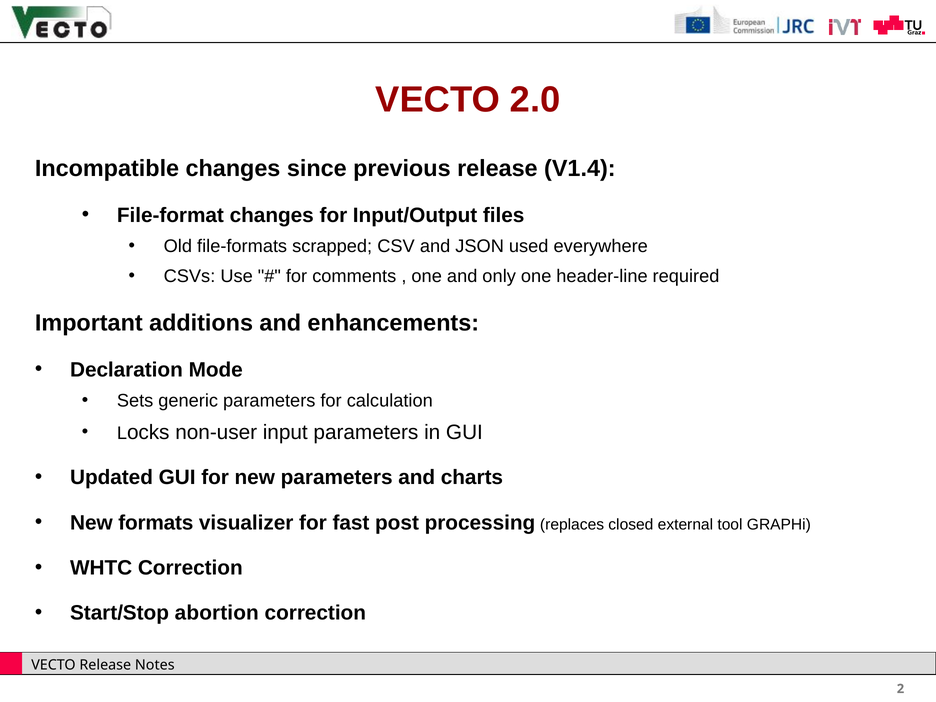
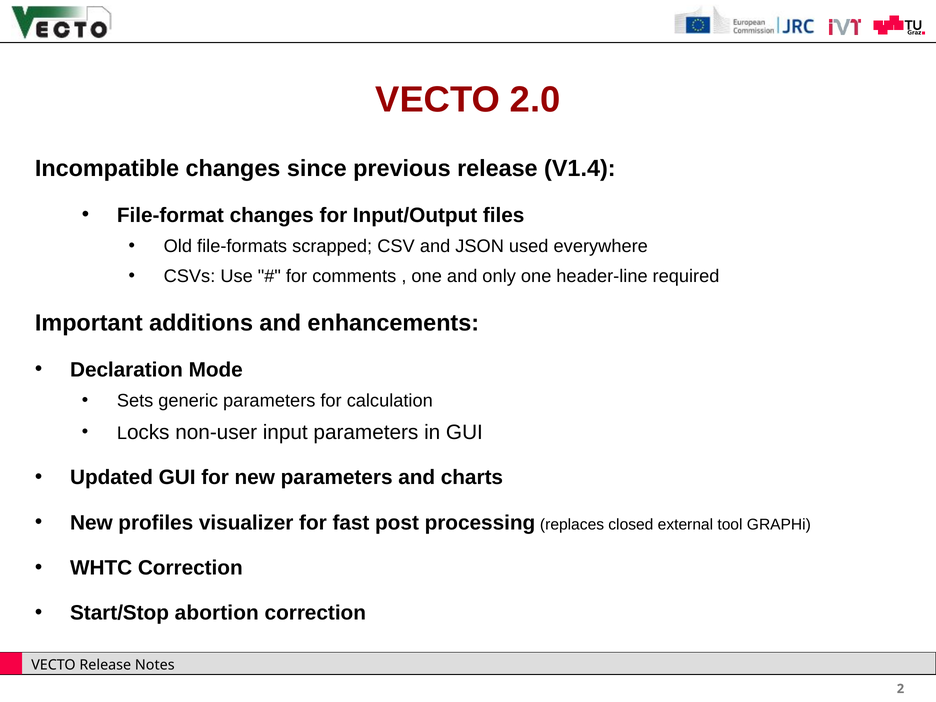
formats: formats -> profiles (156, 523)
